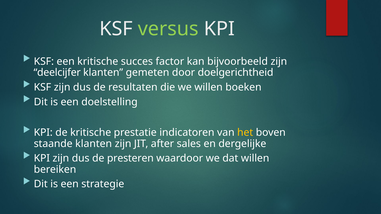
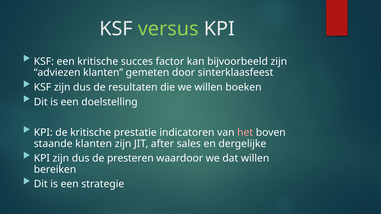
deelcijfer: deelcijfer -> adviezen (57, 73)
doelgerichtheid: doelgerichtheid -> sinterklaasfeest (236, 73)
het colour: yellow -> pink (245, 133)
